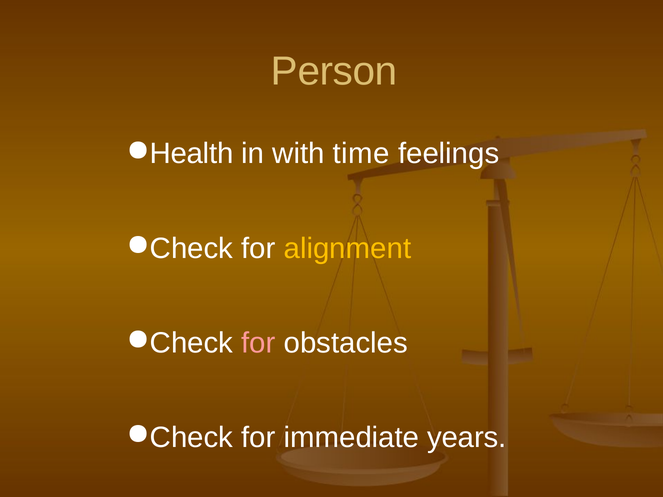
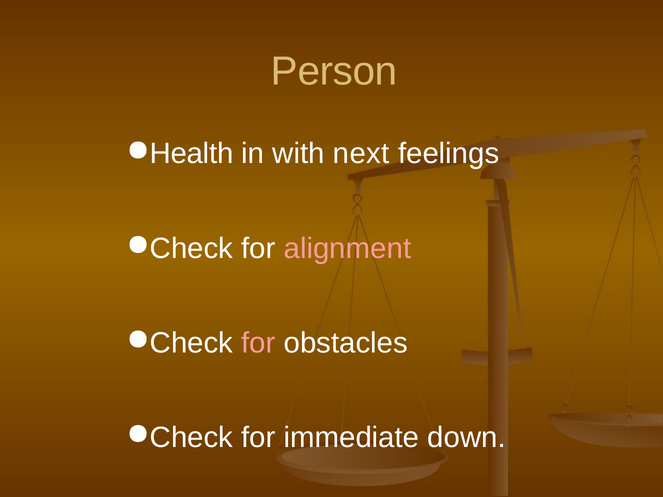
time: time -> next (361, 154)
alignment colour: yellow -> pink (347, 248)
years: years -> down (467, 438)
